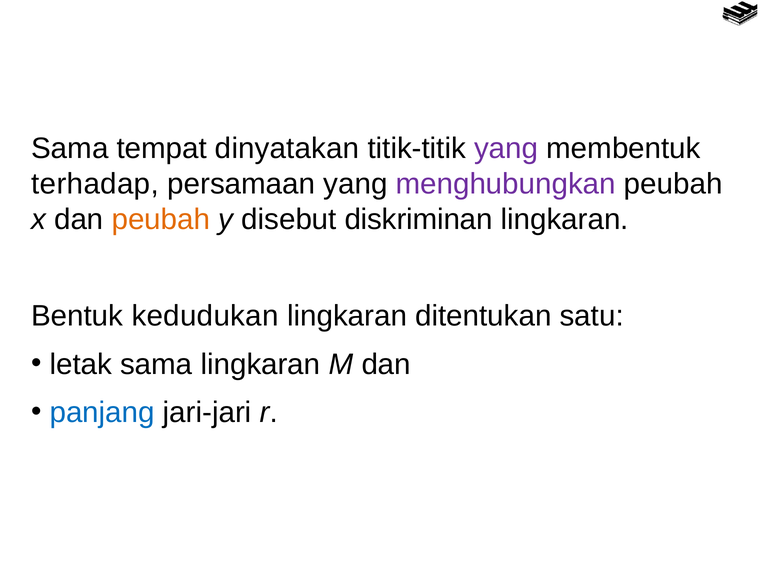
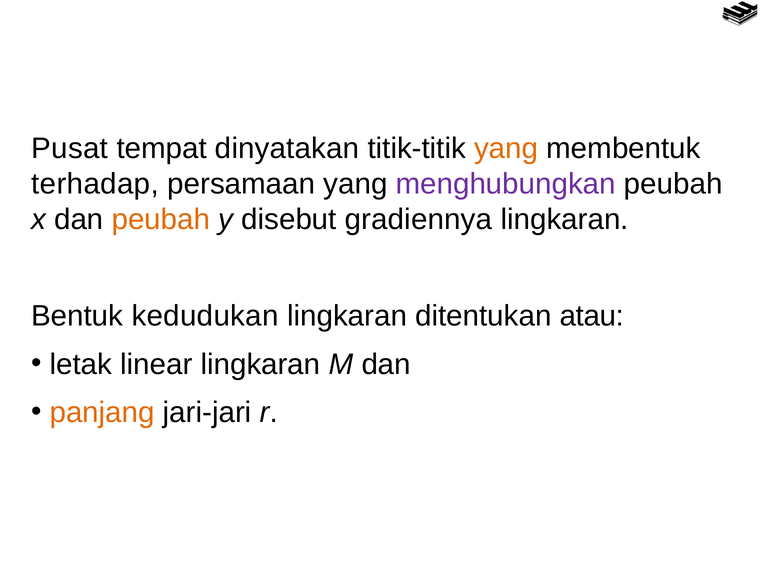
Sama: Sama -> Pusat (70, 148)
yang colour: purple -> orange (506, 148)
diskriminan: diskriminan -> gradiennya (418, 219)
satu: satu -> atau (592, 316)
letak sama: sama -> linear (156, 364)
panjang colour: blue -> orange (102, 412)
